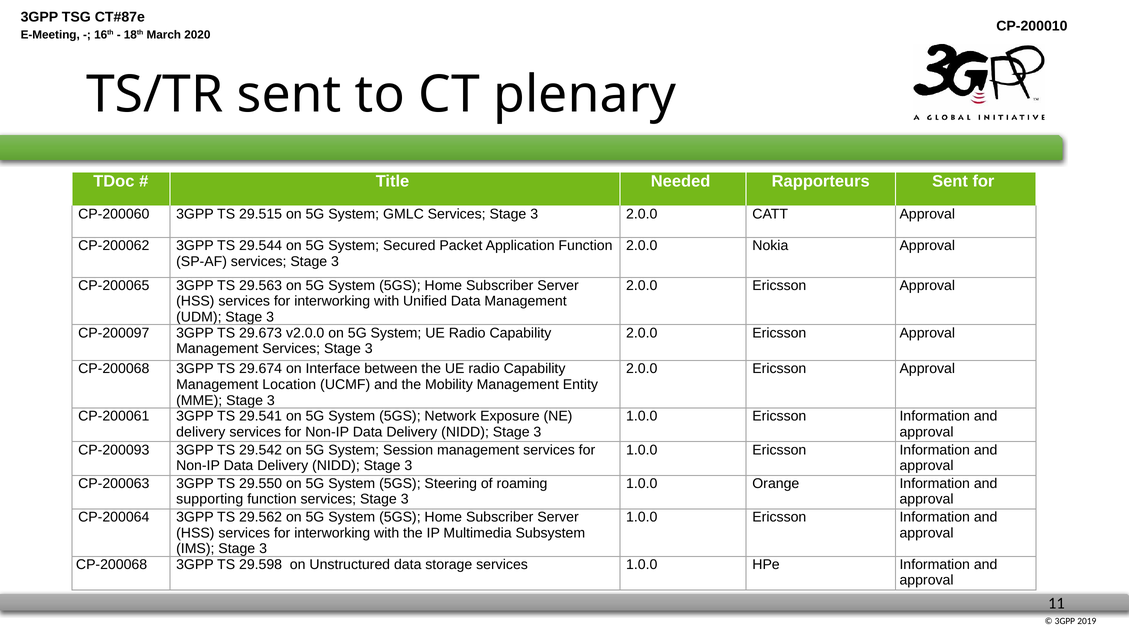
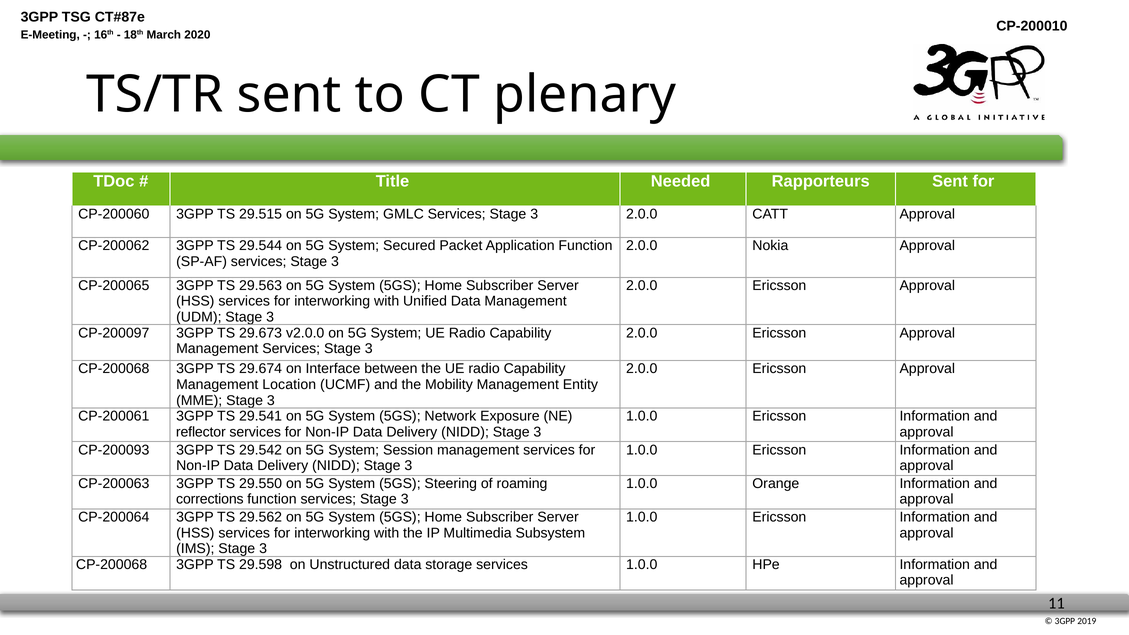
delivery: delivery -> reflector (201, 432)
supporting: supporting -> corrections (210, 499)
